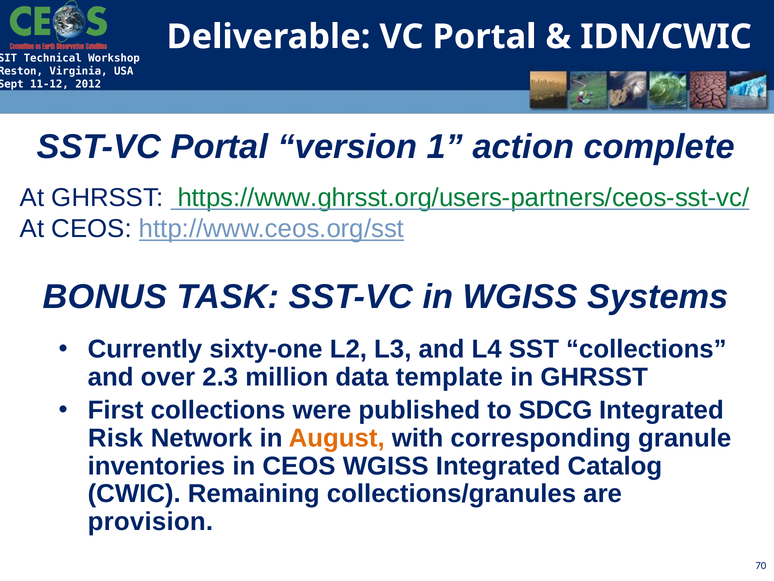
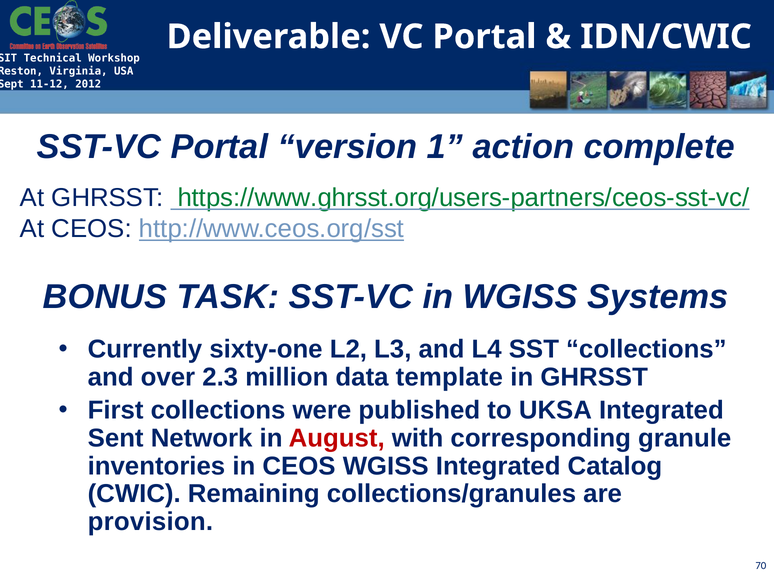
SDCG: SDCG -> UKSA (555, 410)
Risk: Risk -> Sent (116, 438)
August colour: orange -> red (337, 438)
